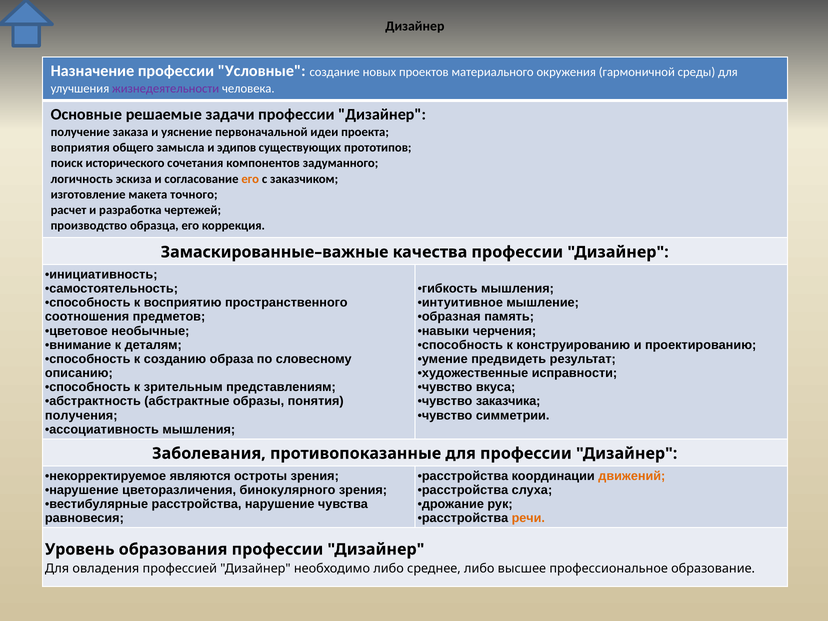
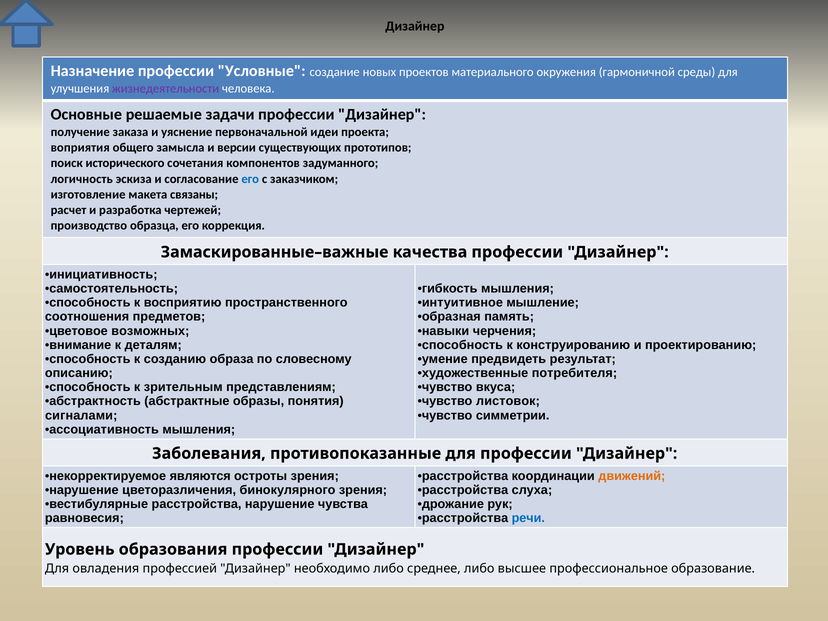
эдипов: эдипов -> версии (237, 148)
его colour: orange -> blue (250, 179)
точного: точного -> связаны (194, 195)
необычные: необычные -> возможных (150, 331)
исправности: исправности -> потребителя (574, 373)
заказчика: заказчика -> листовок (508, 401)
получения: получения -> сигналами (81, 415)
речи colour: orange -> blue (528, 518)
